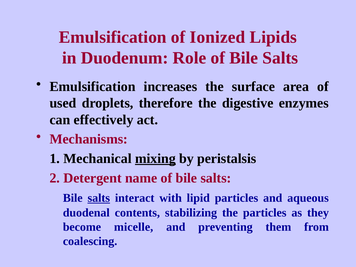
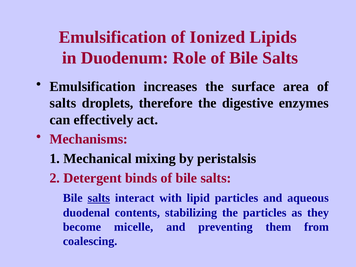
used: used -> salts (63, 103)
mixing underline: present -> none (155, 159)
name: name -> binds (141, 178)
